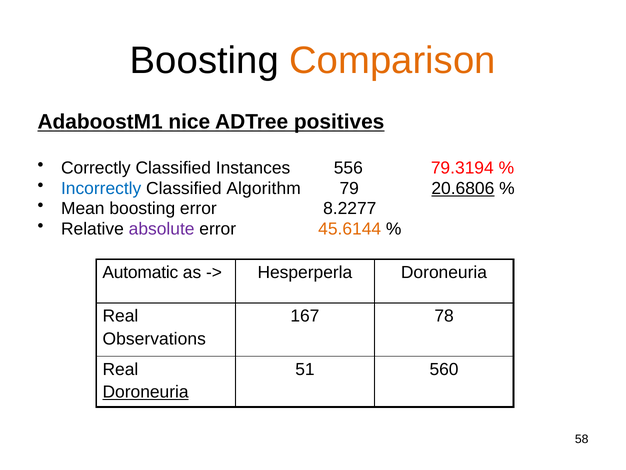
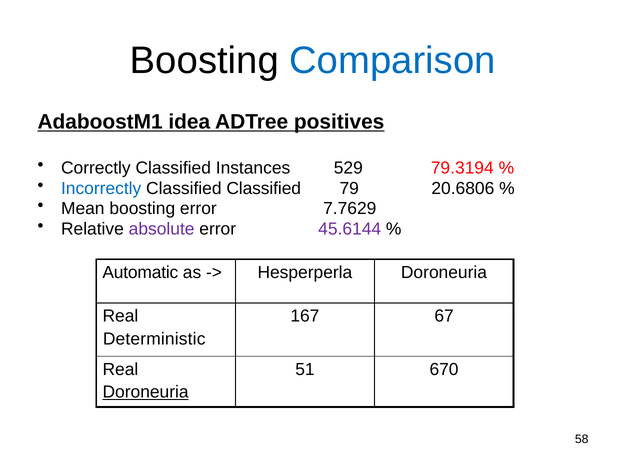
Comparison colour: orange -> blue (392, 61)
nice: nice -> idea (189, 122)
556: 556 -> 529 (348, 168)
Classified Algorithm: Algorithm -> Classified (264, 188)
20.6806 underline: present -> none (463, 188)
8.2277: 8.2277 -> 7.7629 (350, 208)
45.6144 colour: orange -> purple (350, 229)
78: 78 -> 67 (444, 316)
Observations: Observations -> Deterministic (154, 339)
560: 560 -> 670 (444, 369)
